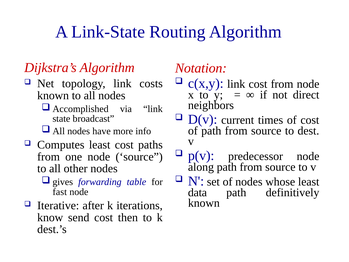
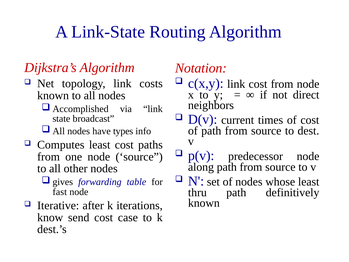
more: more -> types (123, 131)
data: data -> thru (197, 192)
then: then -> case (128, 217)
